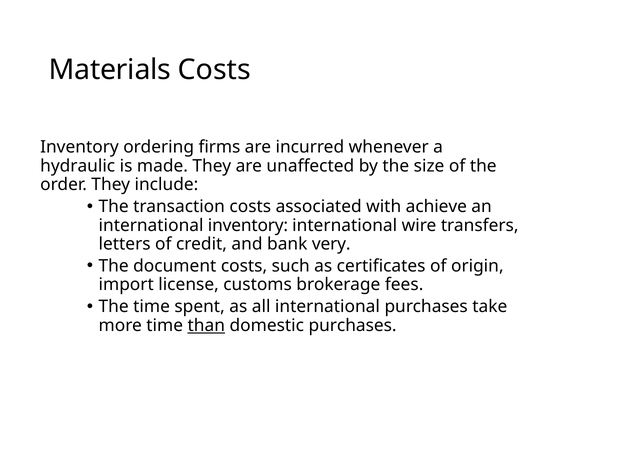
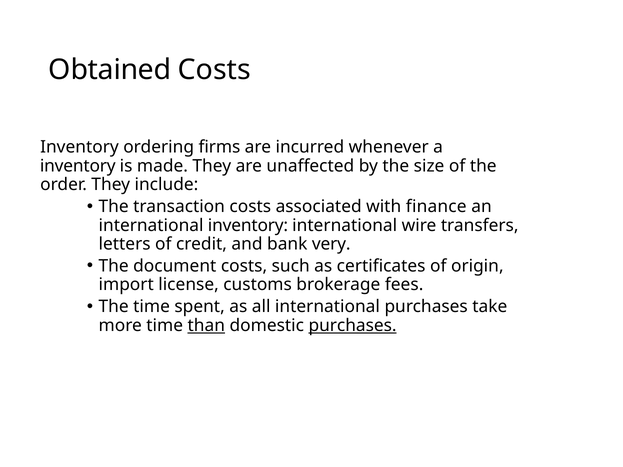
Materials: Materials -> Obtained (110, 70)
hydraulic: hydraulic -> inventory (78, 166)
achieve: achieve -> finance (436, 207)
purchases underline: none -> present (353, 326)
